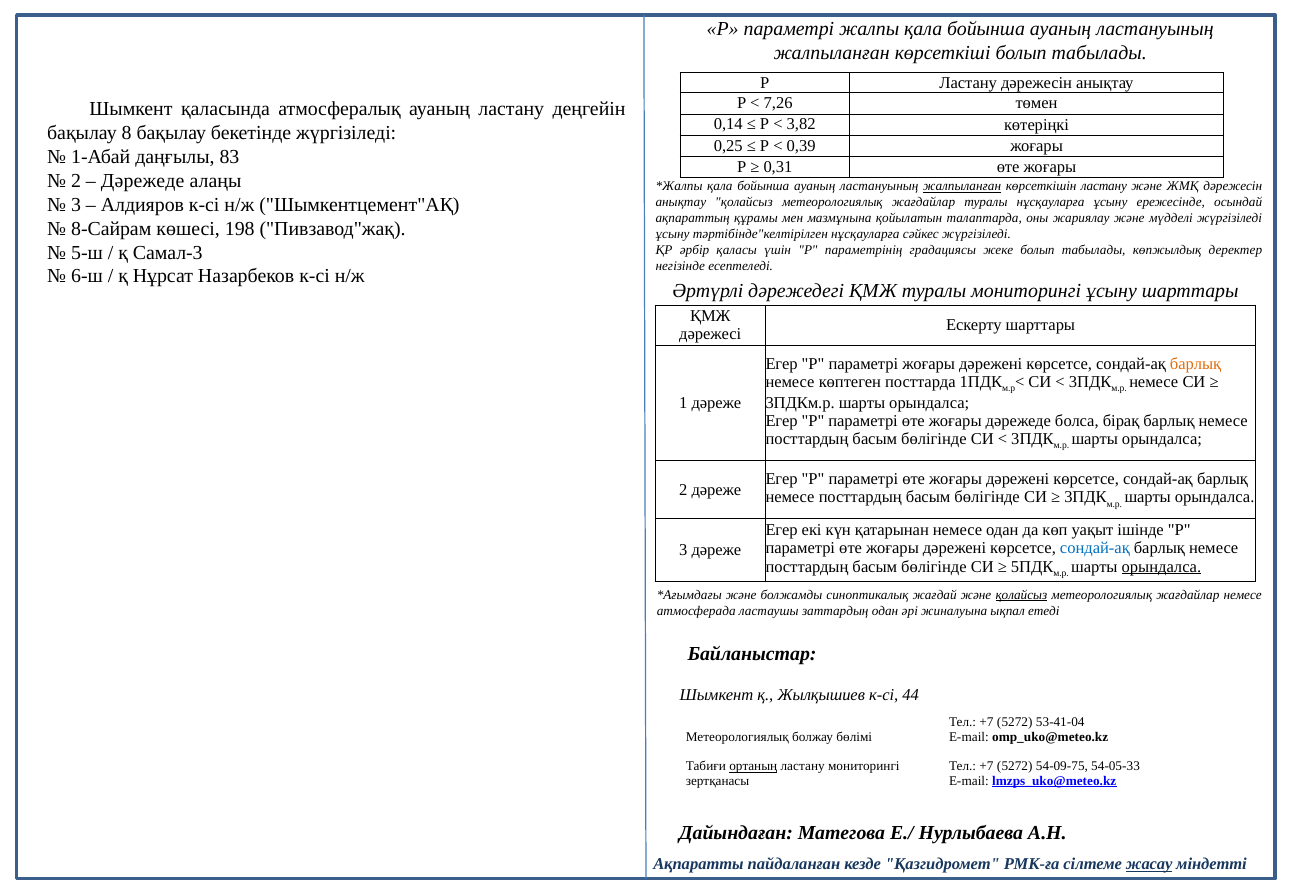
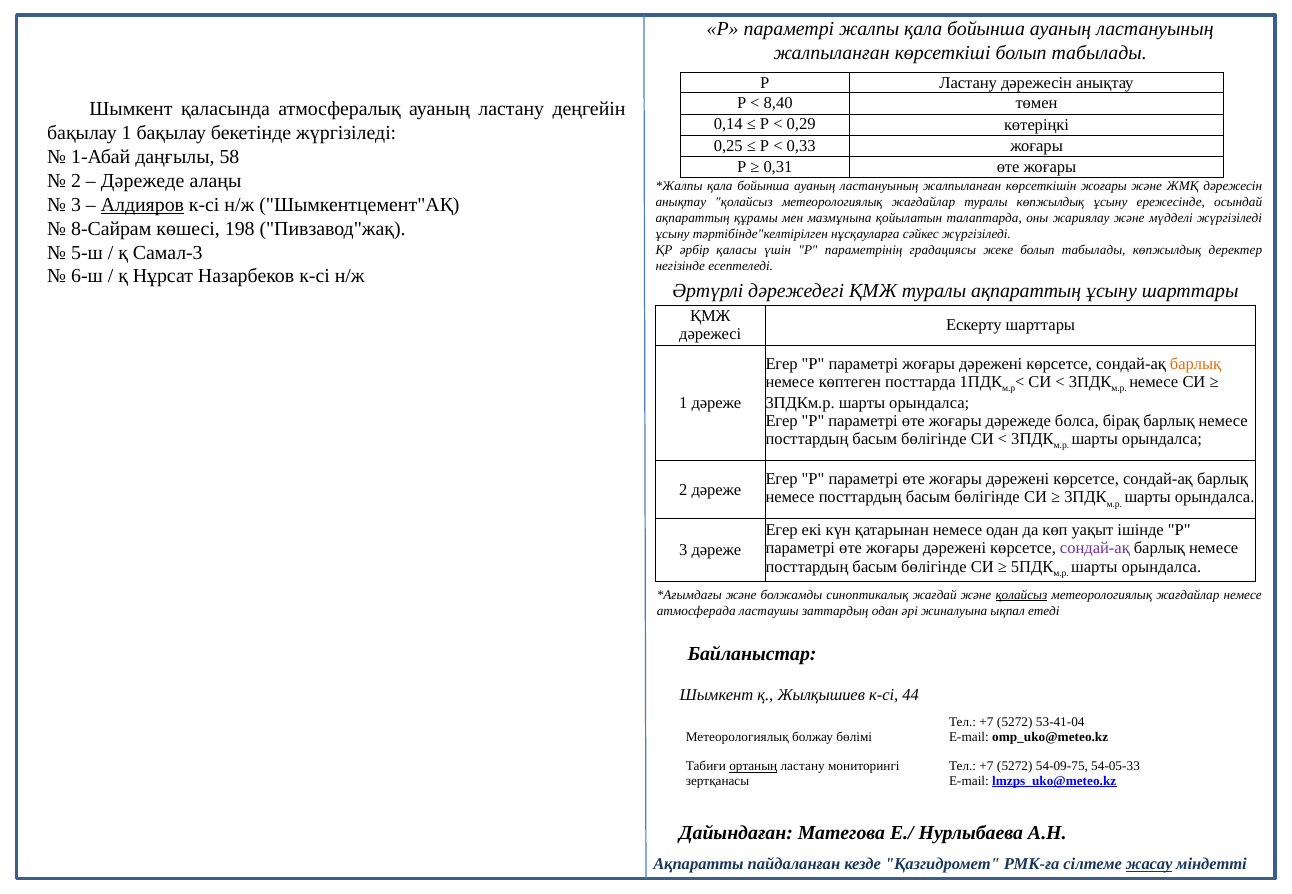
7,26: 7,26 -> 8,40 (778, 103)
3,82: 3,82 -> 0,29 (801, 124)
бақылау 8: 8 -> 1 (127, 133)
0,39: 0,39 -> 0,33 (801, 146)
83: 83 -> 58 (229, 157)
жалпыланған underline: present -> none (962, 186)
көрсеткішін ластану: ластану -> жоғары (1104, 186)
Алдияров underline: none -> present (142, 205)
туралы нұсқауларға: нұсқауларға -> көпжылдық (1051, 202)
туралы мониторингі: мониторингі -> ақпараттың (1026, 291)
сондай-ақ colour: blue -> purple (1095, 549)
орындалса underline: present -> none (1161, 567)
